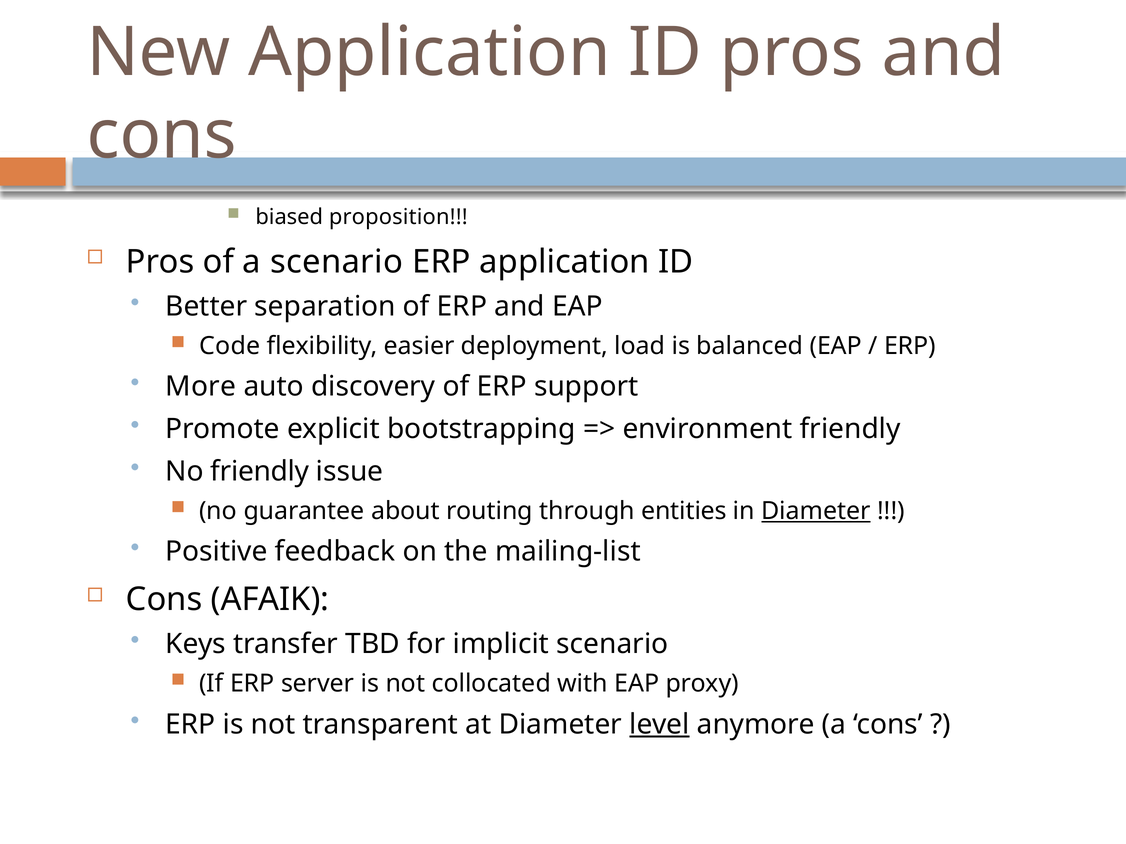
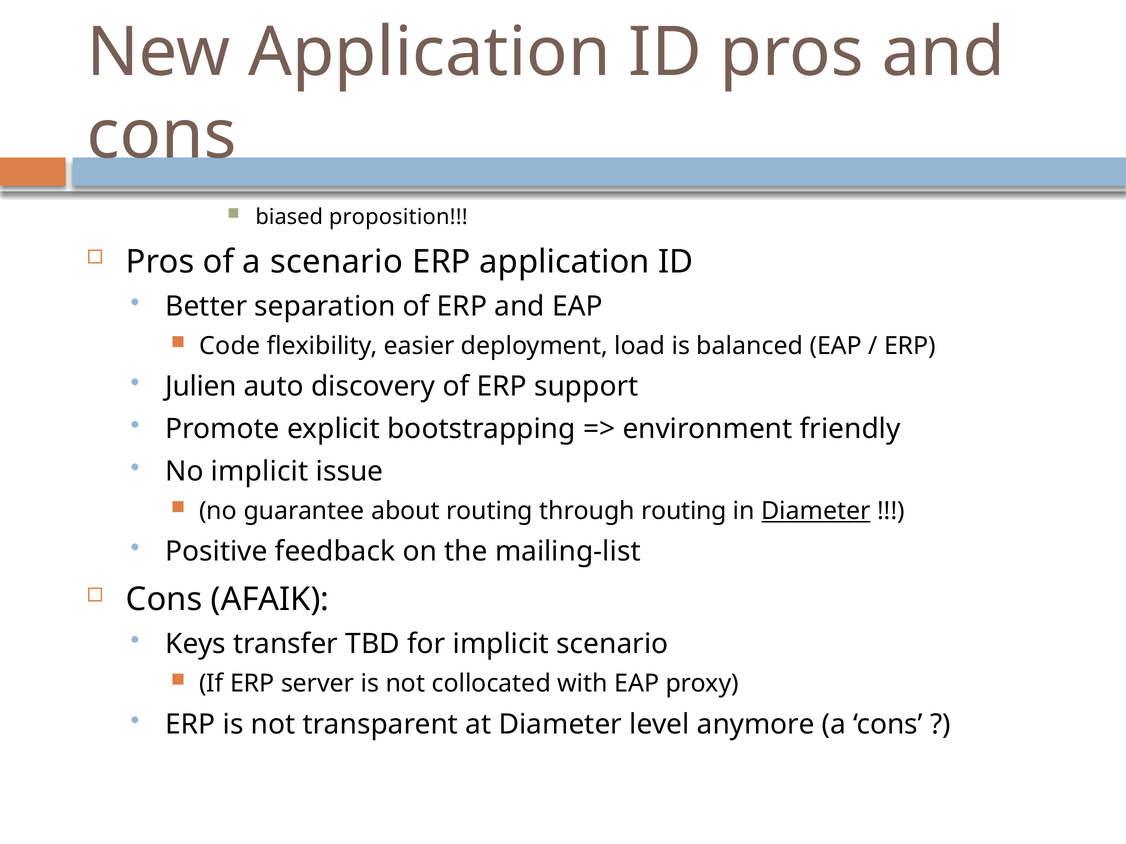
More: More -> Julien (201, 387)
No friendly: friendly -> implicit (260, 472)
through entities: entities -> routing (684, 511)
level underline: present -> none (659, 725)
